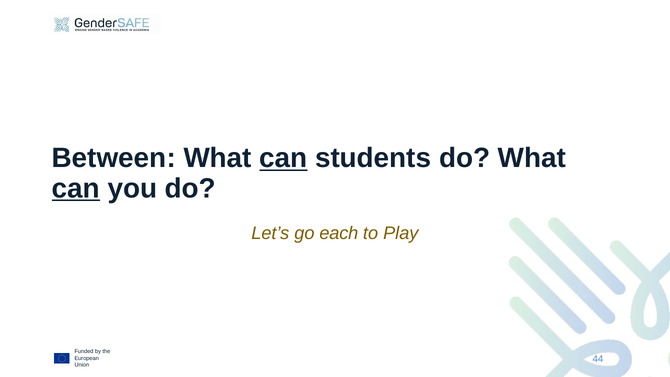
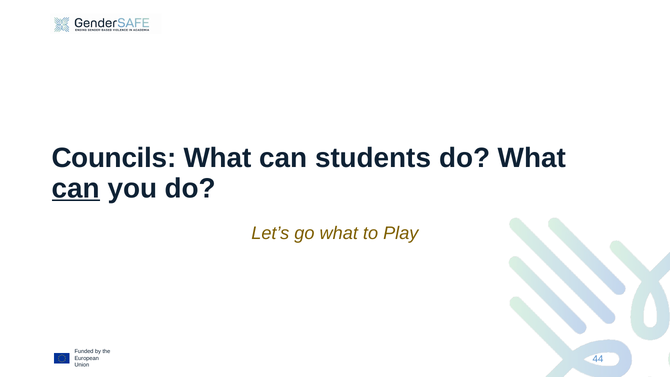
Between: Between -> Councils (114, 158)
can underline: present -> none (283, 158)
go each: each -> what (339, 233)
